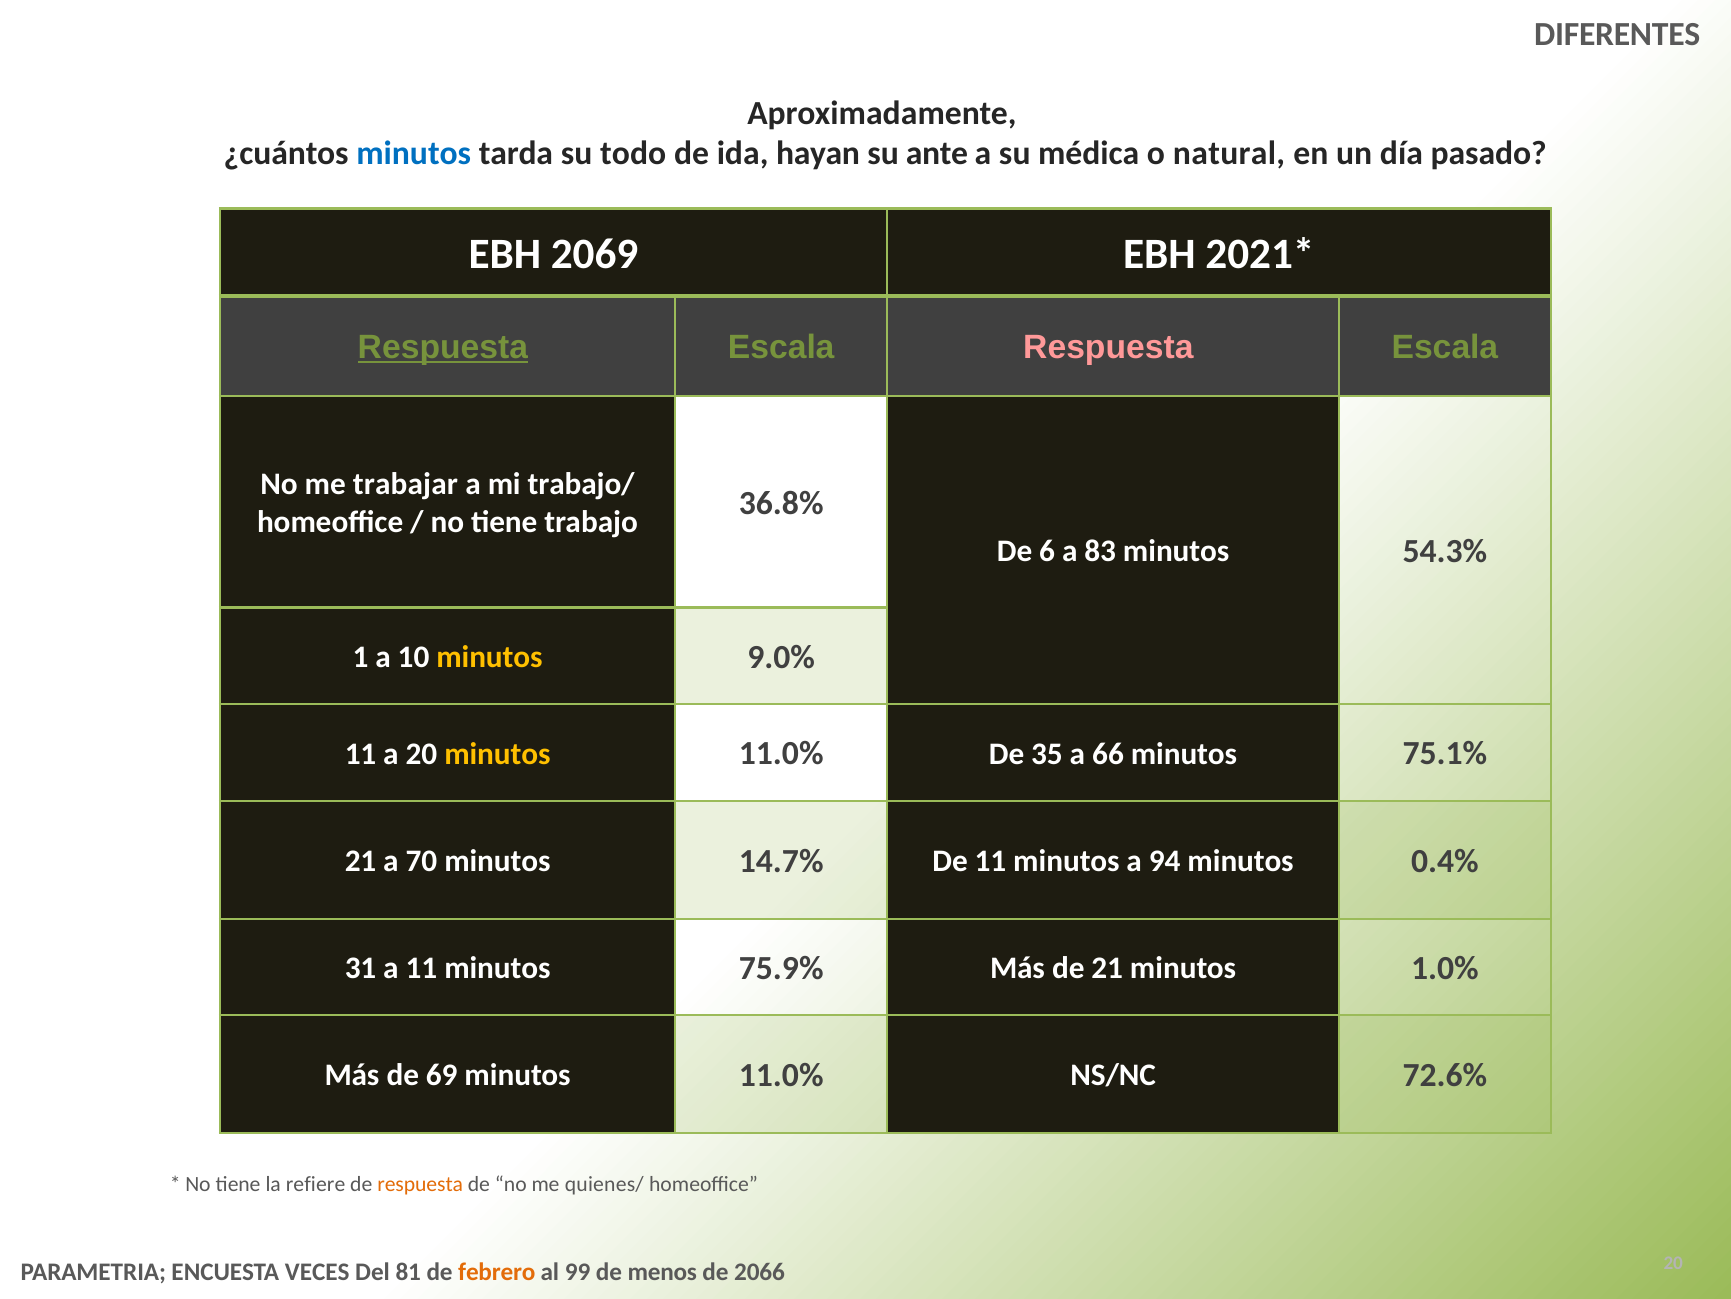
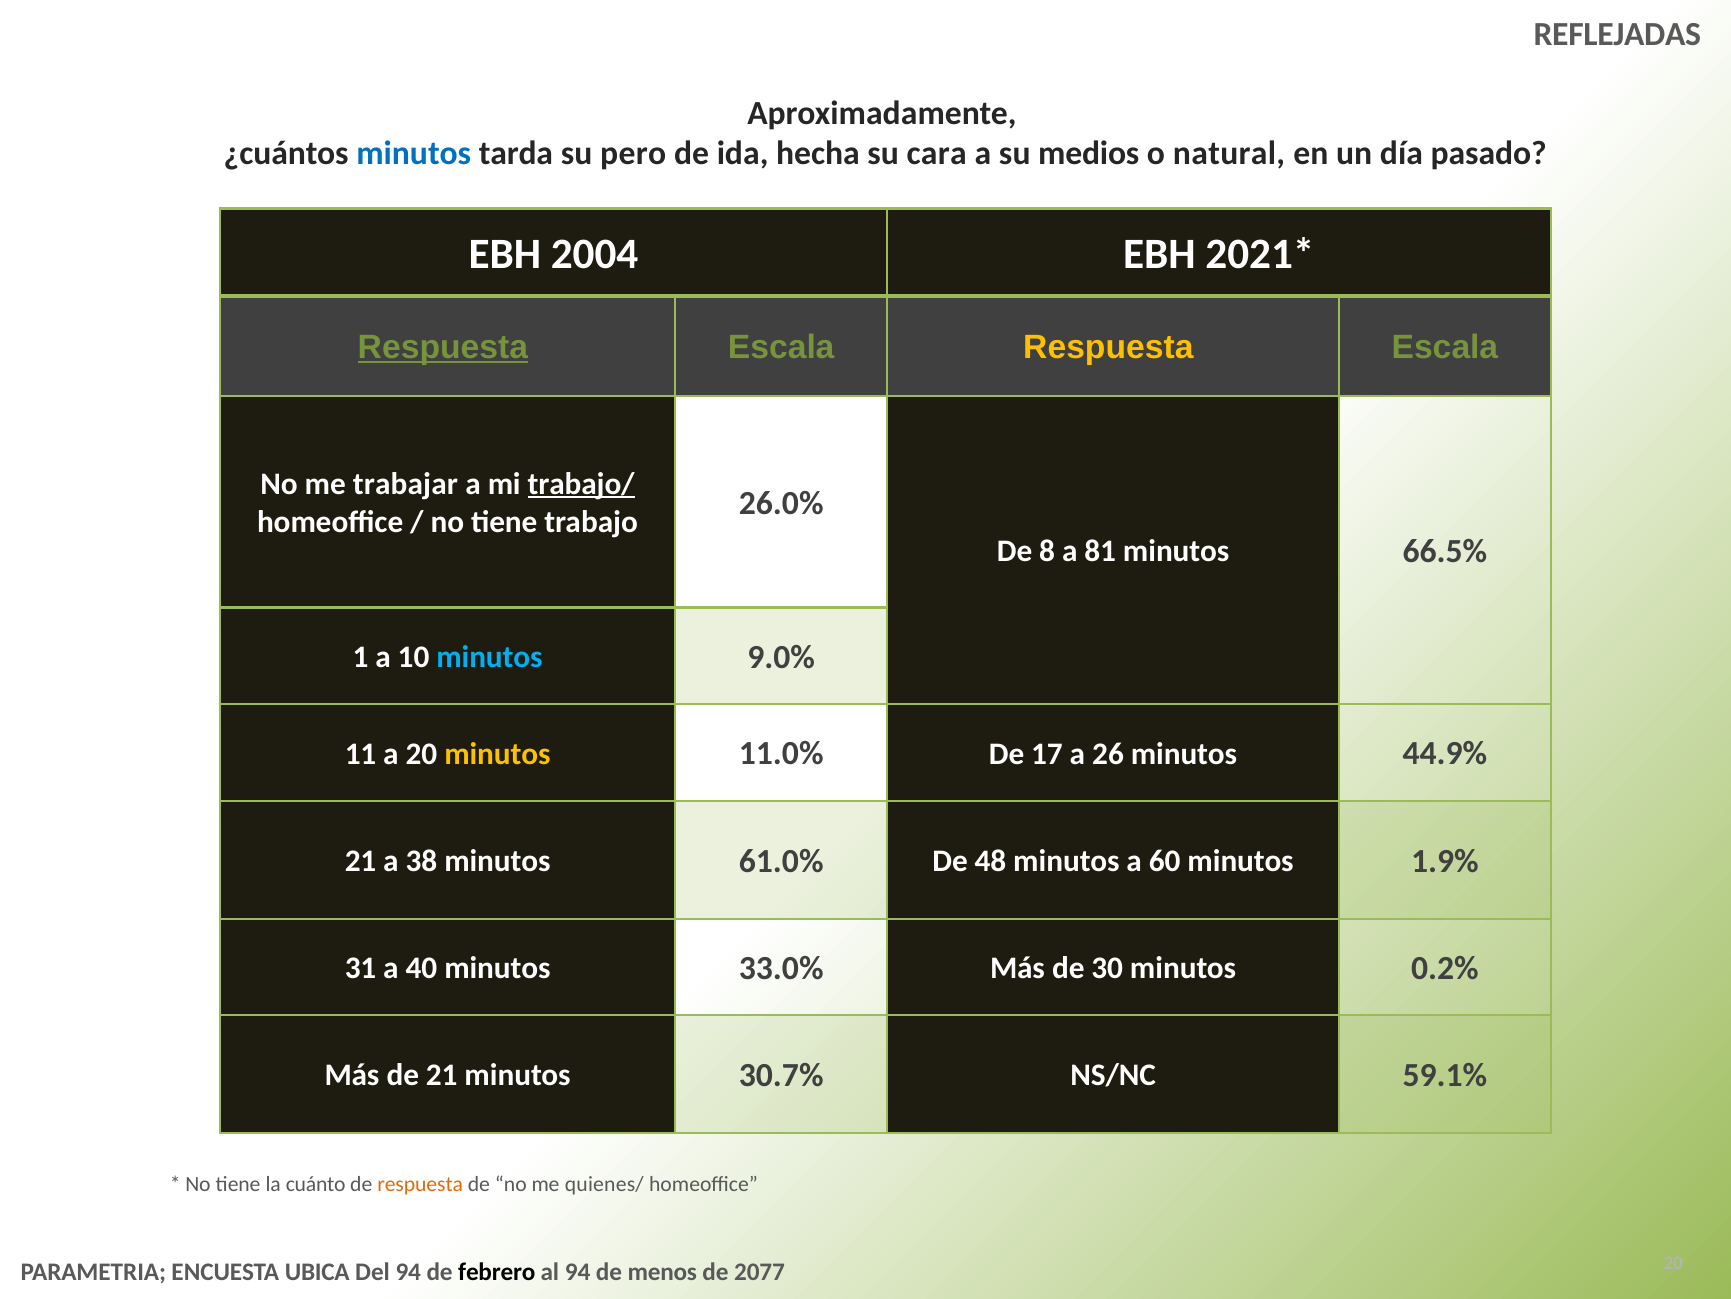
DIFERENTES: DIFERENTES -> REFLEJADAS (1617, 34)
todo: todo -> pero (633, 154)
hayan: hayan -> hecha (818, 154)
ante: ante -> cara (937, 154)
médica: médica -> medios (1089, 154)
2069: 2069 -> 2004 (595, 254)
Respuesta colour: pink -> yellow (1108, 347)
trabajo/ underline: none -> present (581, 484)
36.8%: 36.8% -> 26.0% (781, 503)
6: 6 -> 8 (1047, 551)
83: 83 -> 81 (1100, 551)
54.3%: 54.3% -> 66.5% (1445, 551)
minutos colour: yellow -> light blue (489, 657)
35: 35 -> 17 (1047, 753)
66: 66 -> 26 (1108, 753)
75.1%: 75.1% -> 44.9% (1445, 753)
70: 70 -> 38 (421, 861)
14.7%: 14.7% -> 61.0% (781, 861)
De 11: 11 -> 48 (990, 861)
94: 94 -> 60 (1165, 861)
0.4%: 0.4% -> 1.9% (1445, 861)
a 11: 11 -> 40 (421, 968)
75.9%: 75.9% -> 33.0% (781, 968)
de 21: 21 -> 30 (1107, 968)
1.0%: 1.0% -> 0.2% (1445, 968)
de 69: 69 -> 21 (442, 1075)
11.0%: 11.0% -> 30.7% (781, 1075)
72.6%: 72.6% -> 59.1% (1445, 1075)
refiere: refiere -> cuánto (316, 1183)
VECES: VECES -> UBICA (317, 1271)
Del 81: 81 -> 94 (408, 1271)
febrero colour: orange -> black (497, 1271)
al 99: 99 -> 94 (578, 1271)
2066: 2066 -> 2077 (759, 1271)
